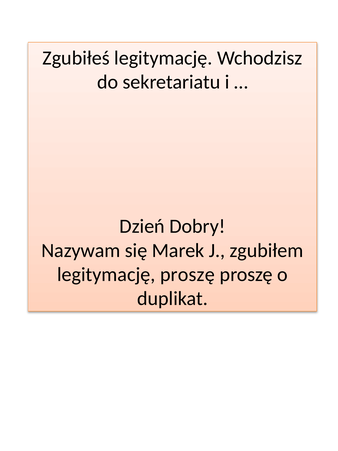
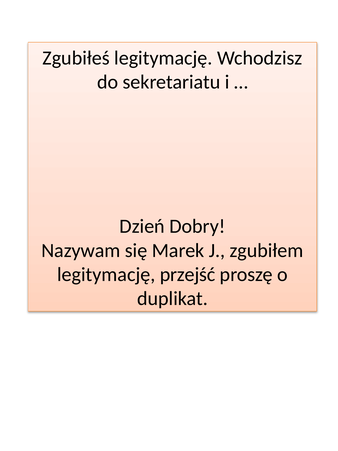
legitymację proszę: proszę -> przejść (188, 274)
